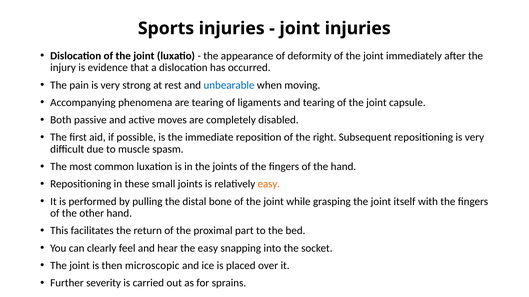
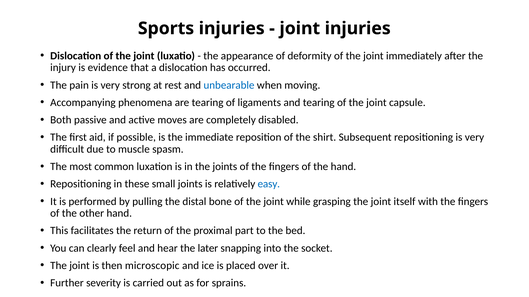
right: right -> shirt (325, 138)
easy colour: orange -> blue (269, 184)
the easy: easy -> later (208, 249)
